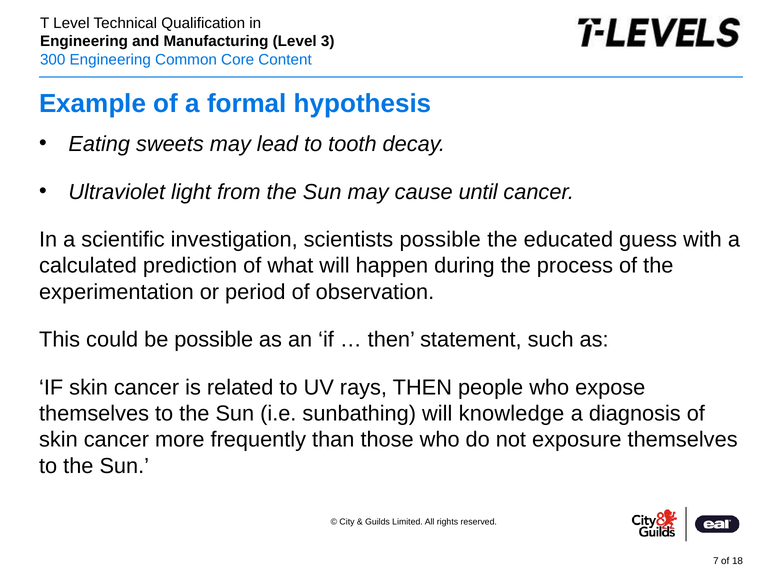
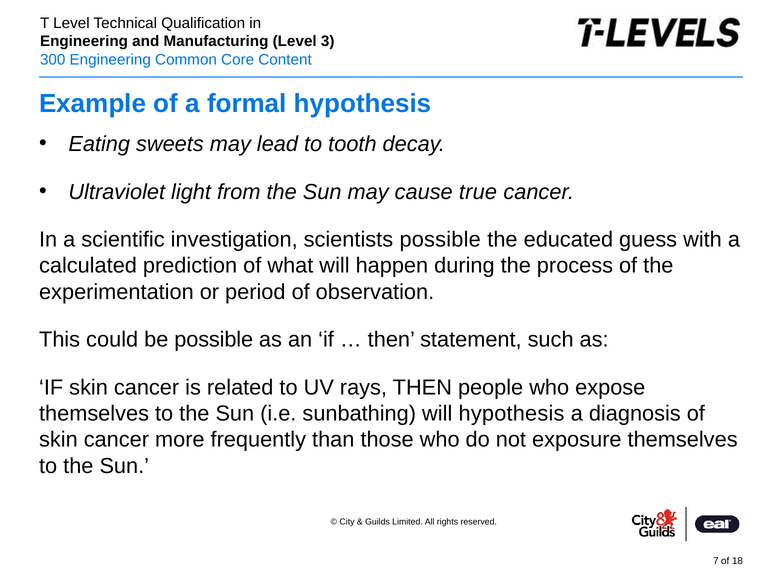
until: until -> true (478, 192)
will knowledge: knowledge -> hypothesis (512, 413)
